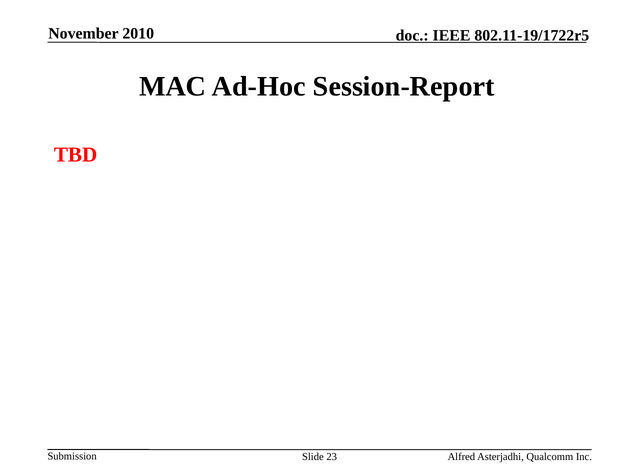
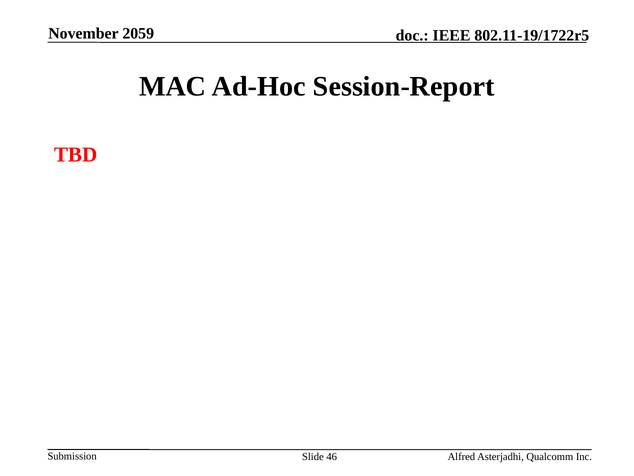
2010: 2010 -> 2059 (138, 34)
23: 23 -> 46 (332, 456)
